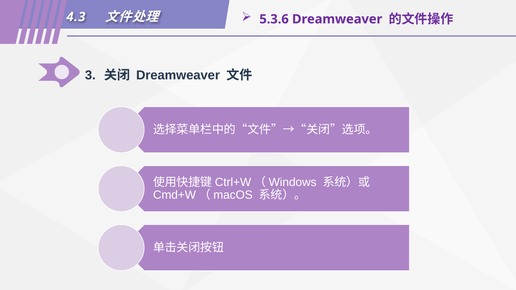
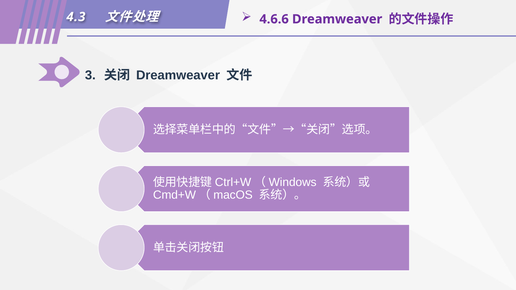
5.3.6: 5.3.6 -> 4.6.6 (274, 19)
